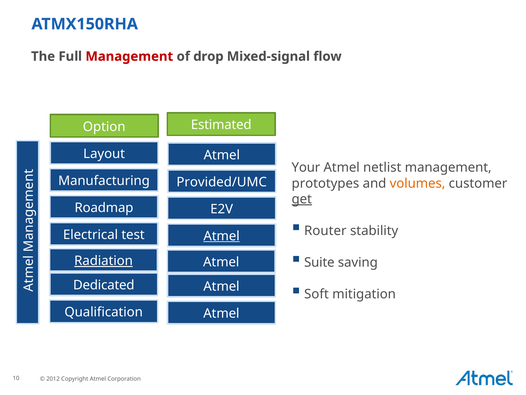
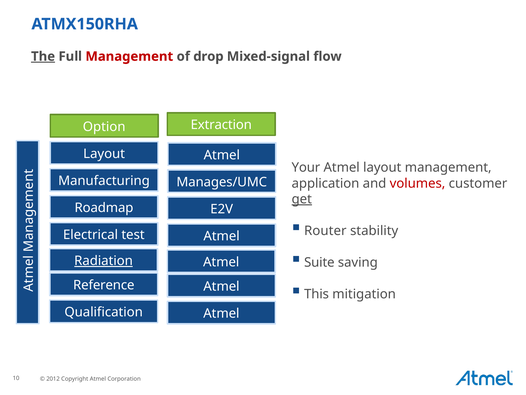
The underline: none -> present (43, 56)
Estimated: Estimated -> Extraction (221, 125)
Atmel netlist: netlist -> layout (382, 167)
Provided/UMC: Provided/UMC -> Manages/UMC (222, 182)
prototypes: prototypes -> application (325, 183)
volumes colour: orange -> red (418, 183)
Atmel underline: present -> none (222, 236)
Dedicated: Dedicated -> Reference (104, 285)
Soft: Soft -> This (317, 294)
